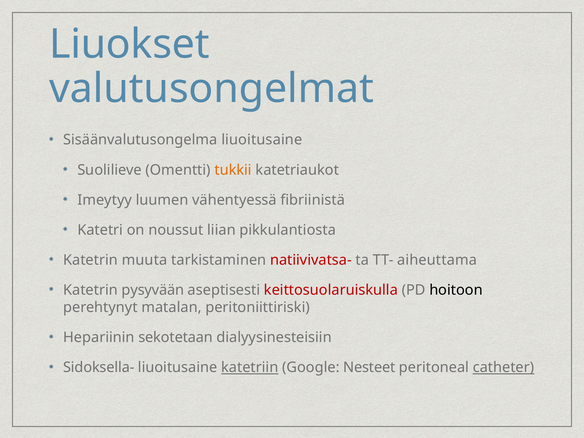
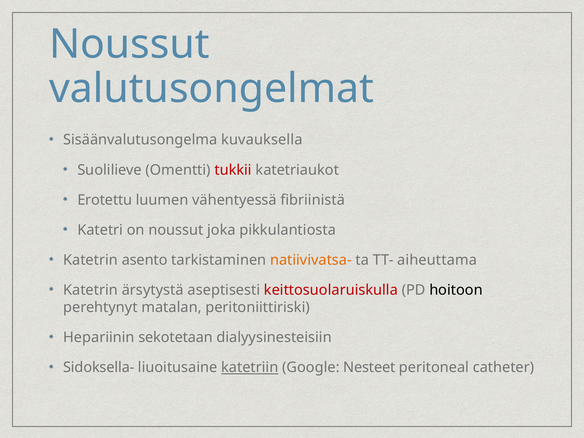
Liuokset: Liuokset -> Noussut (129, 44)
Sisäänvalutusongelma liuoitusaine: liuoitusaine -> kuvauksella (262, 140)
tukkii colour: orange -> red (233, 170)
Imeytyy: Imeytyy -> Erotettu (105, 200)
liian: liian -> joka (221, 230)
muuta: muuta -> asento (145, 260)
natiivivatsa- colour: red -> orange (311, 260)
pysyvään: pysyvään -> ärsytystä (153, 290)
catheter underline: present -> none (503, 367)
